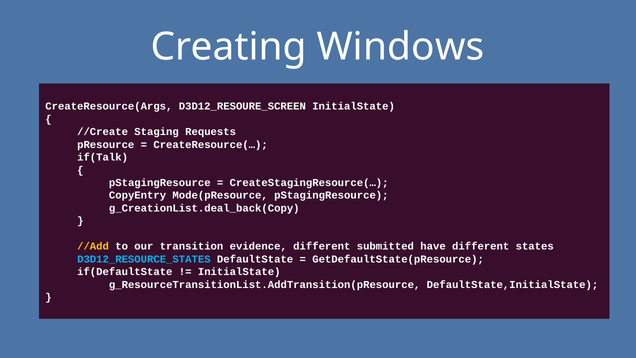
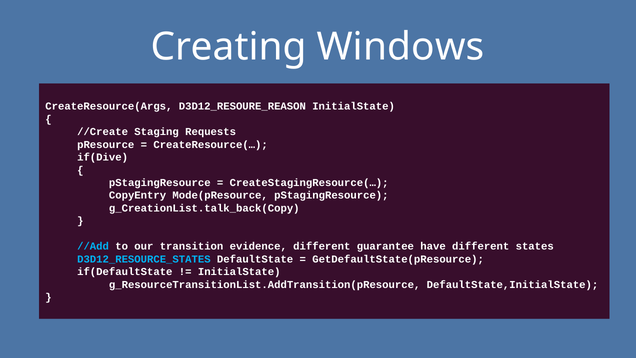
D3D12_RESOURE_SCREEN: D3D12_RESOURE_SCREEN -> D3D12_RESOURE_REASON (242, 106)
if(Talk: if(Talk -> if(Dive (103, 157)
g_CreationList.deal_back(Copy: g_CreationList.deal_back(Copy -> g_CreationList.talk_back(Copy (204, 208)
//Add colour: yellow -> light blue (93, 246)
submitted: submitted -> guarantee (385, 246)
